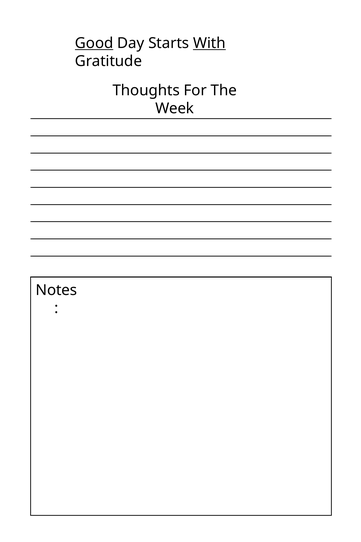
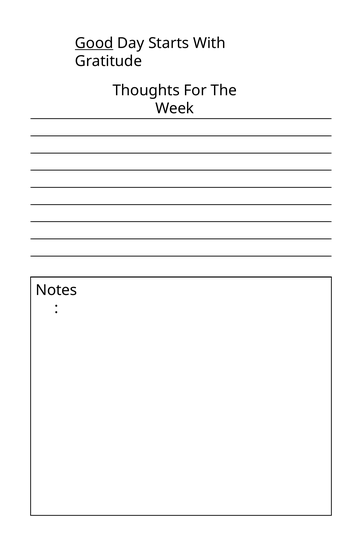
With underline: present -> none (209, 43)
